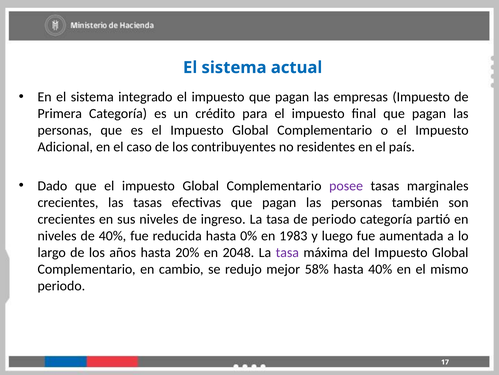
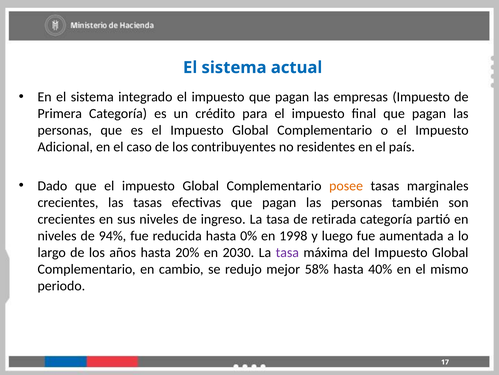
posee colour: purple -> orange (346, 185)
de periodo: periodo -> retirada (334, 219)
de 40%: 40% -> 94% (112, 235)
1983: 1983 -> 1998 (293, 235)
2048: 2048 -> 2030 (238, 252)
